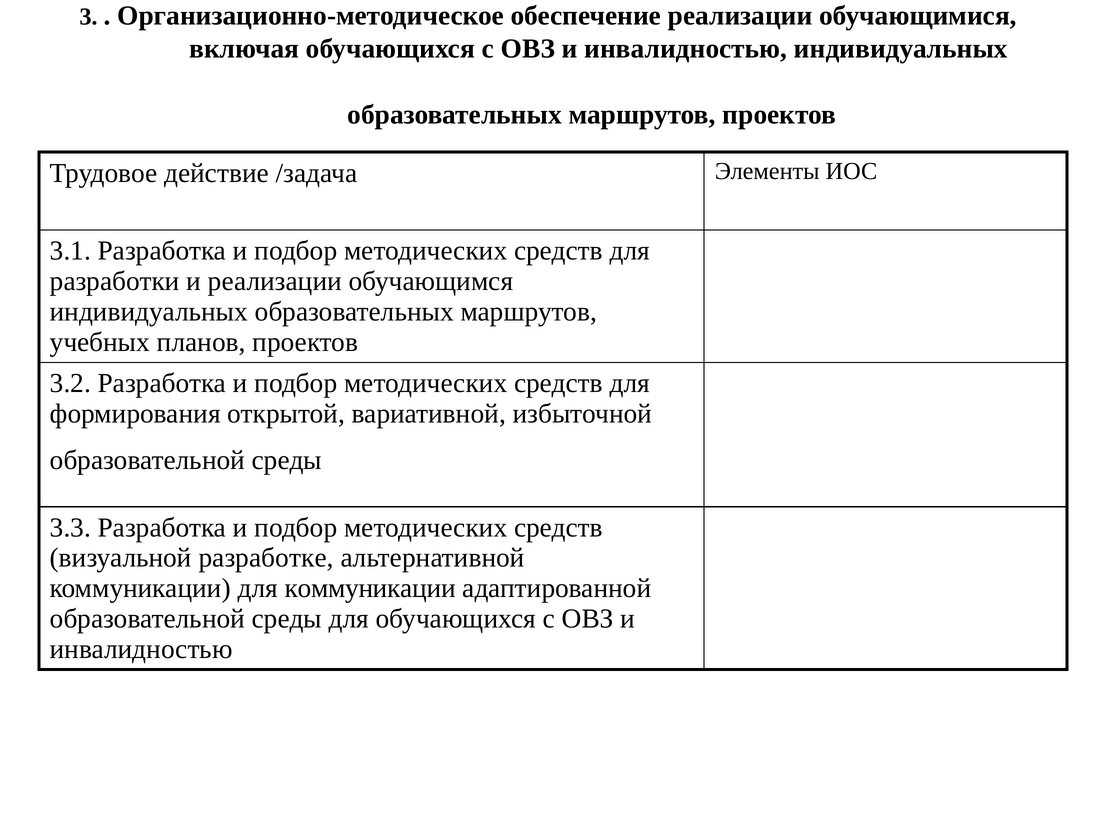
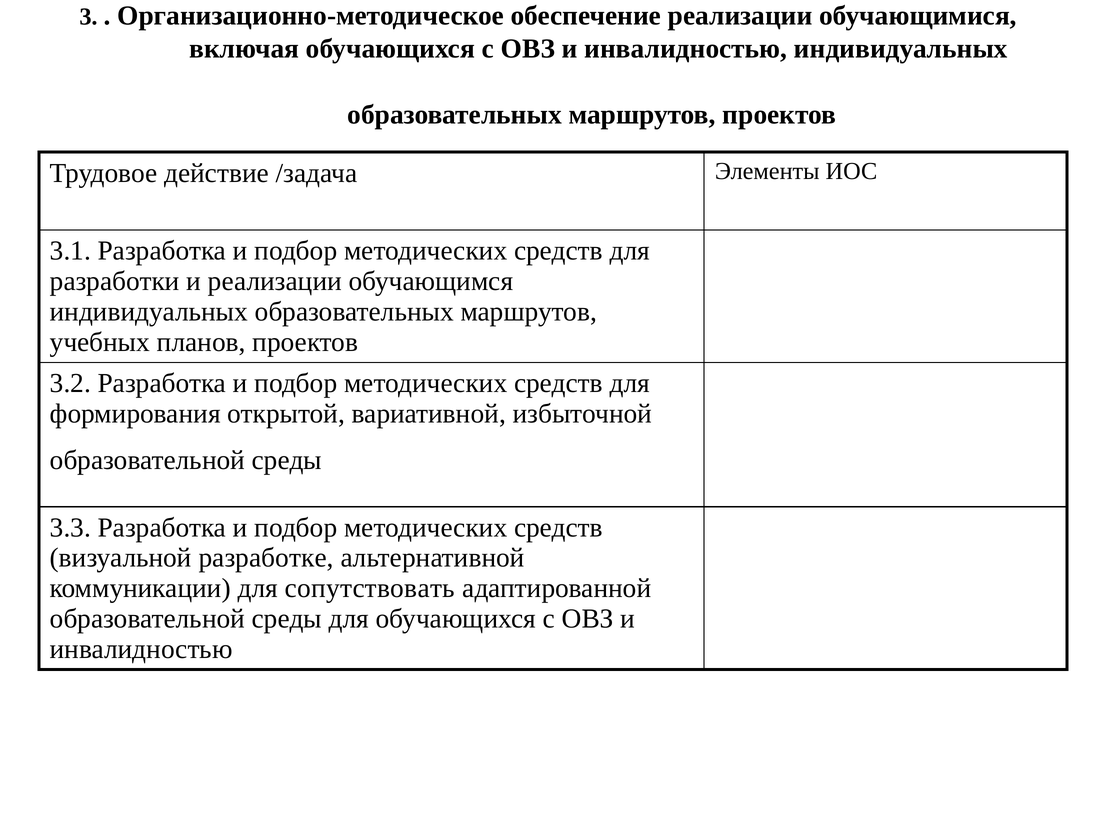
для коммуникации: коммуникации -> сопутствовать (370, 588)
